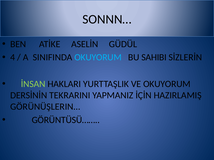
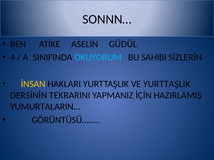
İNSAN colour: light green -> yellow (33, 84)
VE OKUYORUM: OKUYORUM -> YURTTAŞLIK (167, 84)
GÖRÜNÜŞLERIN…: GÖRÜNÜŞLERIN… -> YUMURTALARIN… (45, 107)
